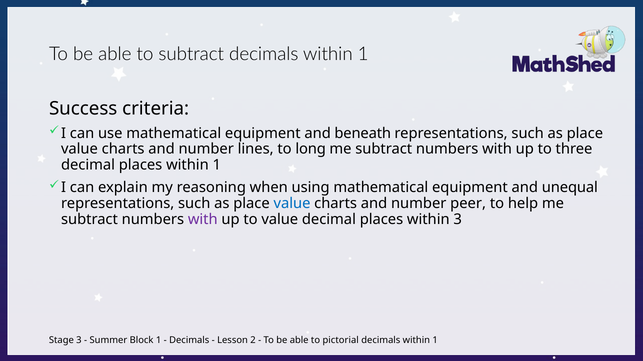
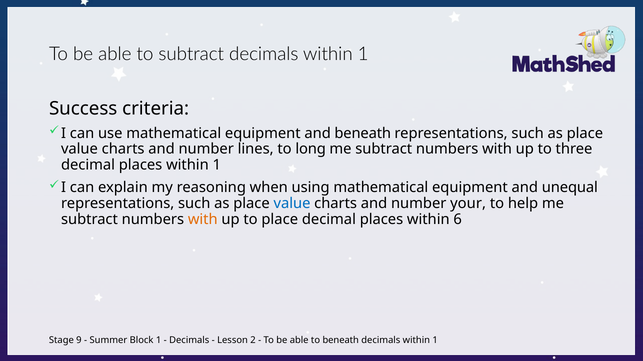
peer: peer -> your (468, 204)
with colour: purple -> orange (203, 220)
to value: value -> place (280, 220)
within 3: 3 -> 6 (458, 220)
Stage 3: 3 -> 9 (79, 341)
to pictorial: pictorial -> beneath (341, 341)
